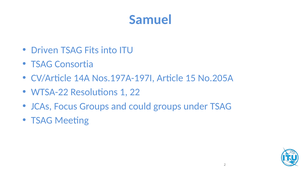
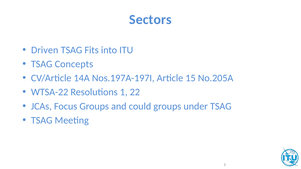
Samuel: Samuel -> Sectors (150, 20)
Consortia: Consortia -> Concepts (74, 64)
